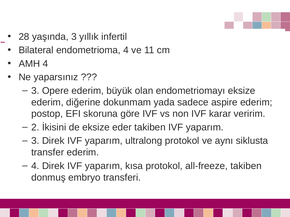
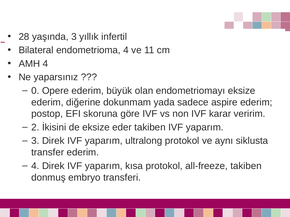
3: 3 -> 0 (35, 91)
